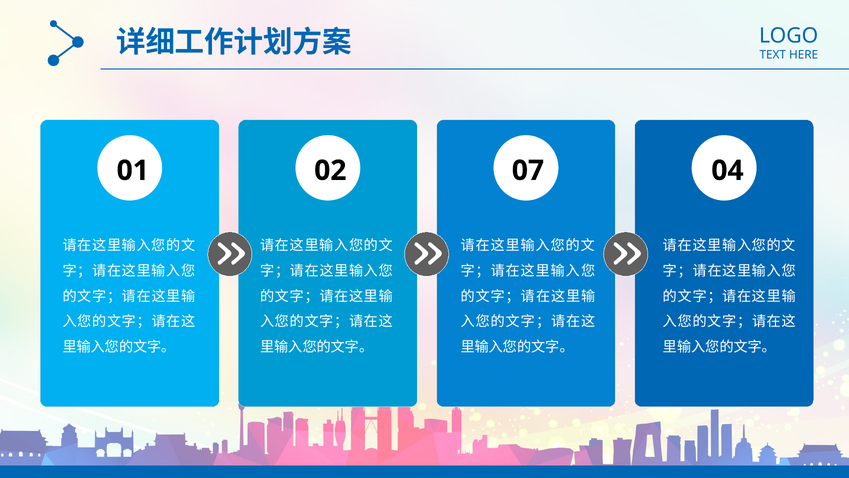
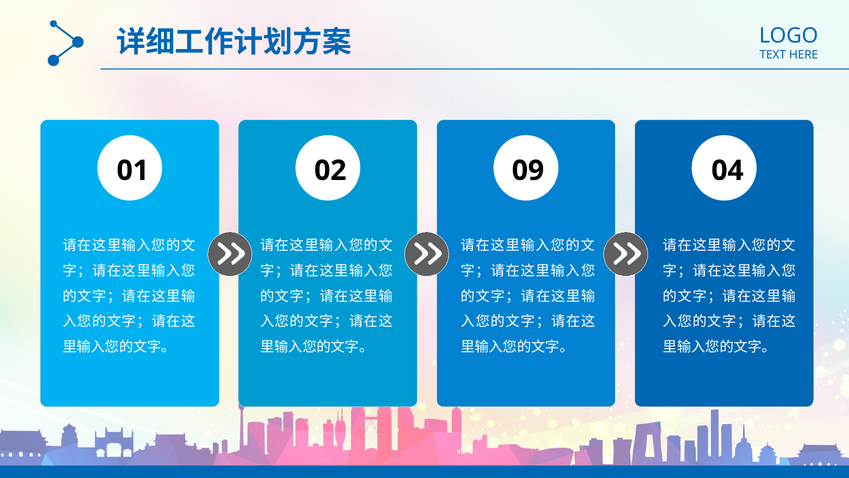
07: 07 -> 09 (528, 170)
